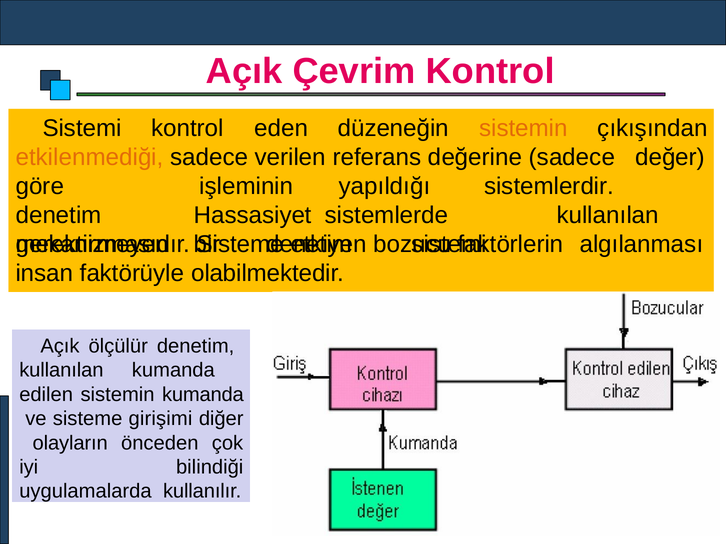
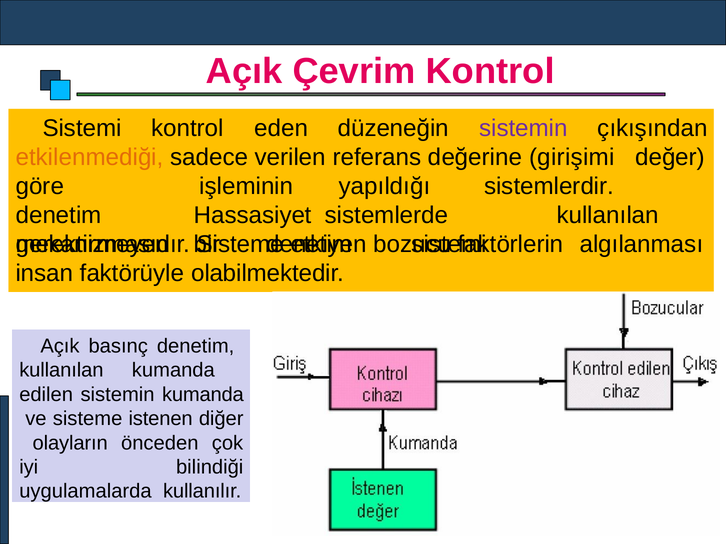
sistemin colour: orange -> purple (523, 128)
değerine sadece: sadece -> girişimi (572, 157)
ölçülür: ölçülür -> basınç (118, 346)
girişimi: girişimi -> istenen (161, 419)
